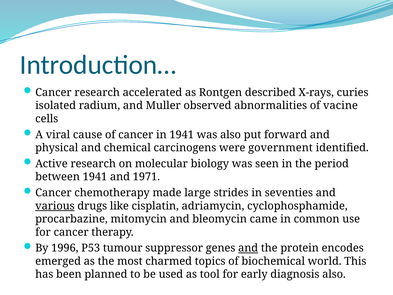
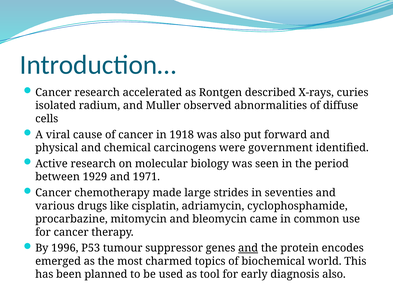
vacine: vacine -> diffuse (341, 106)
in 1941: 1941 -> 1918 (182, 135)
between 1941: 1941 -> 1929 (95, 177)
various underline: present -> none (55, 206)
